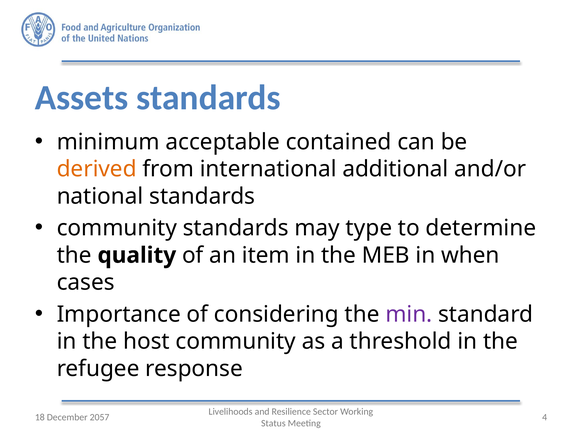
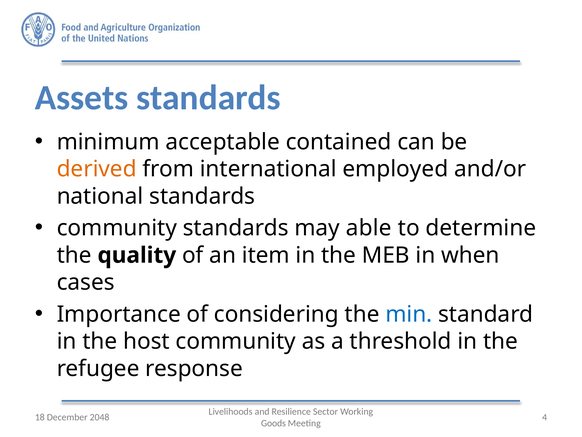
additional: additional -> employed (395, 169)
type: type -> able (369, 228)
min colour: purple -> blue (409, 314)
2057: 2057 -> 2048 (100, 417)
Status: Status -> Goods (273, 423)
